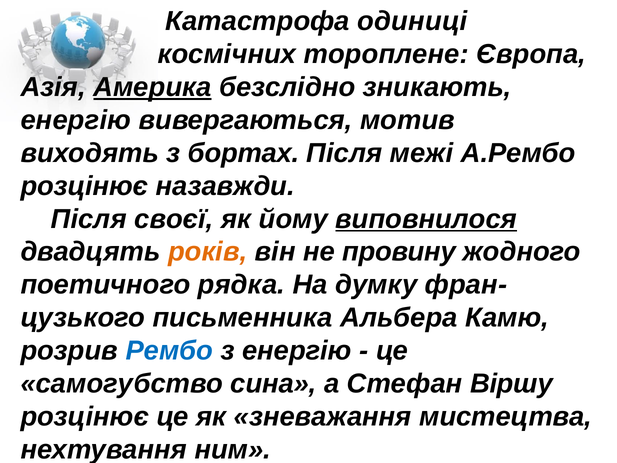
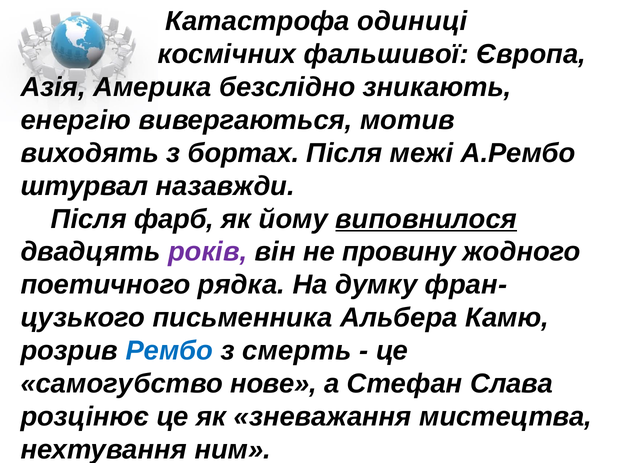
тороплене: тороплене -> фальшивої (386, 54)
Америка underline: present -> none (152, 87)
розцінює: розцінює -> штурвал (85, 186)
своєї: своєї -> фарб (174, 219)
років colour: orange -> purple (208, 252)
з енергію: енергію -> смерть (297, 351)
сина: сина -> нове (274, 383)
Віршу: Віршу -> Слава (511, 383)
